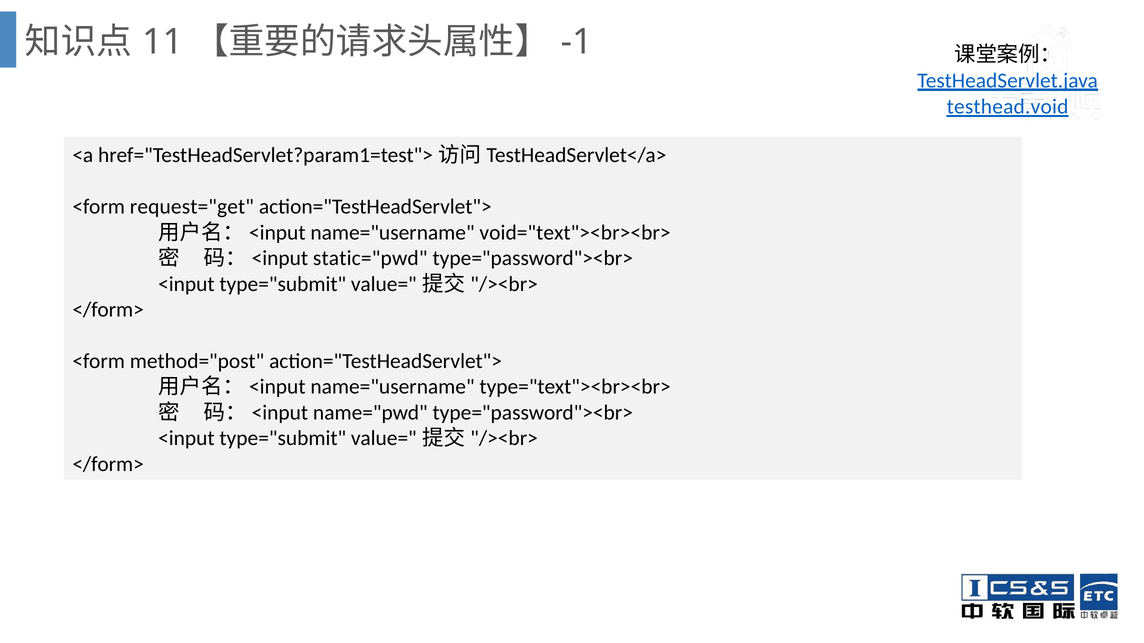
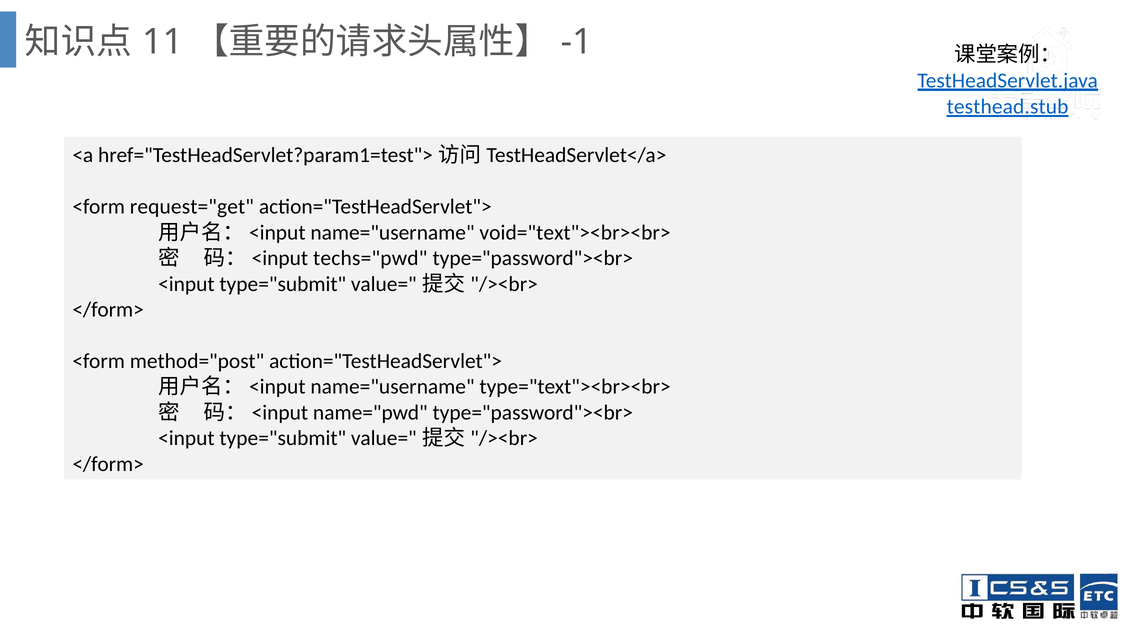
testhead.void: testhead.void -> testhead.stub (1008, 107)
static="pwd: static="pwd -> techs="pwd (370, 258)
